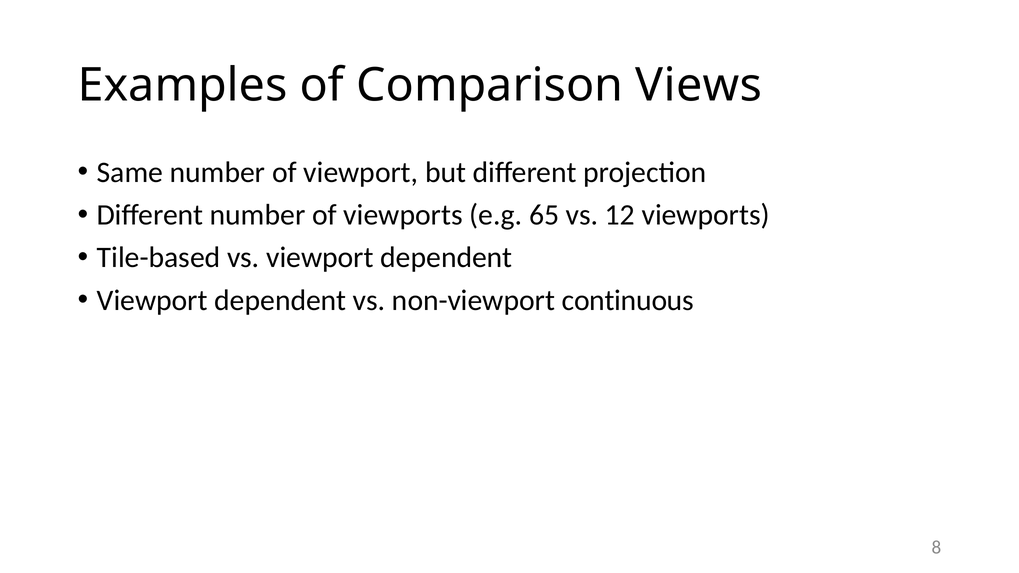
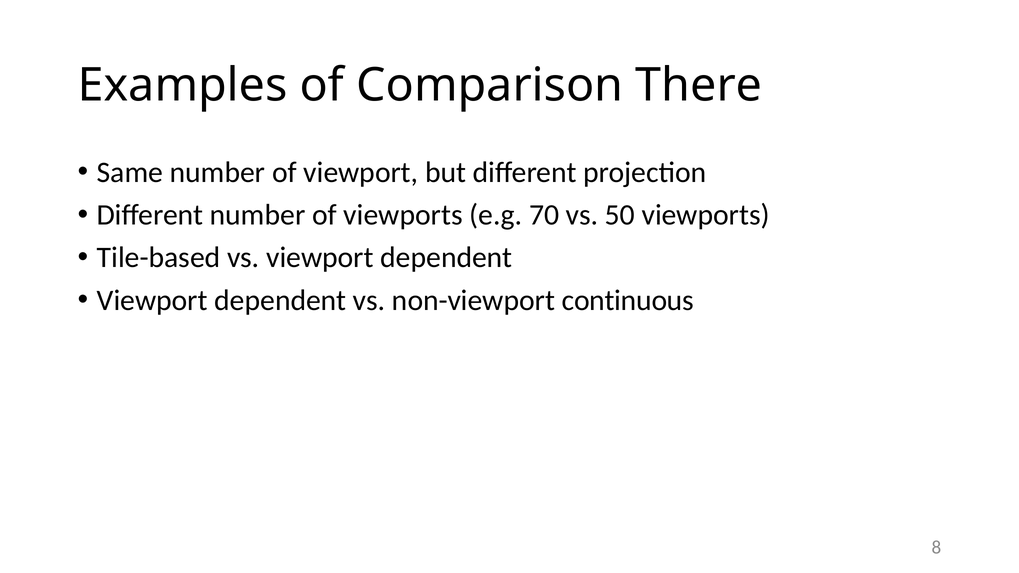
Views: Views -> There (699, 86)
65: 65 -> 70 (544, 215)
12: 12 -> 50 (620, 215)
